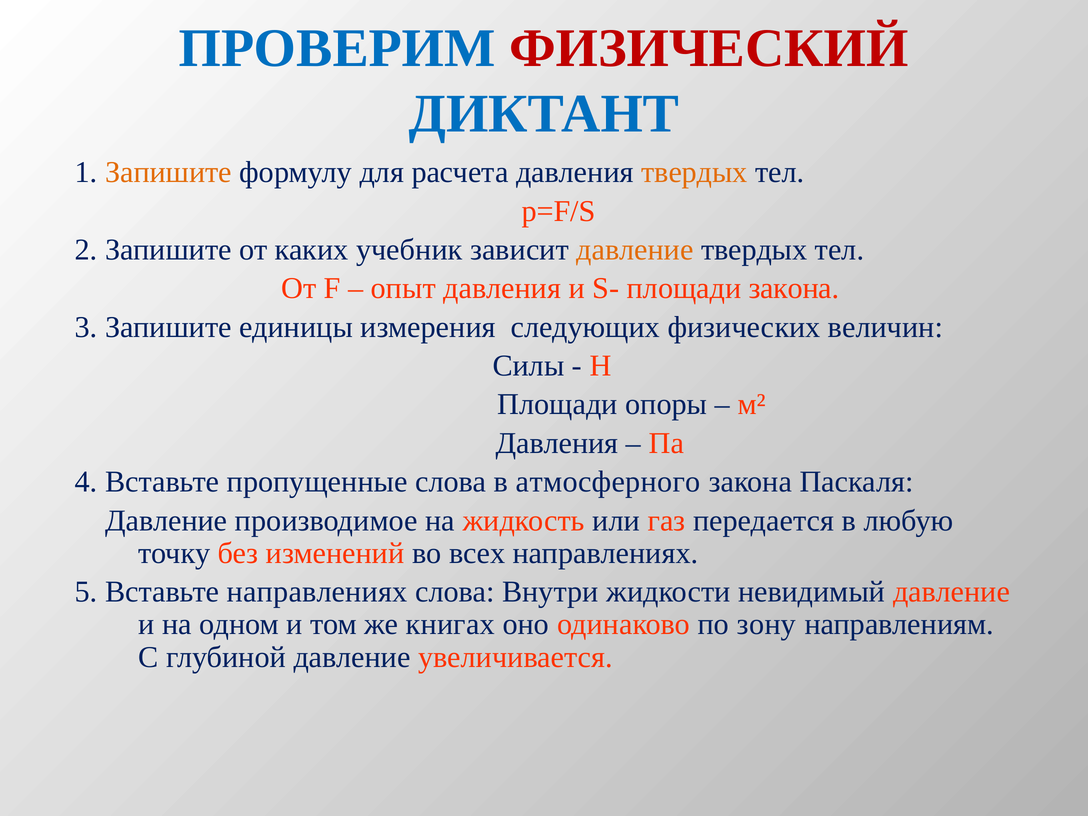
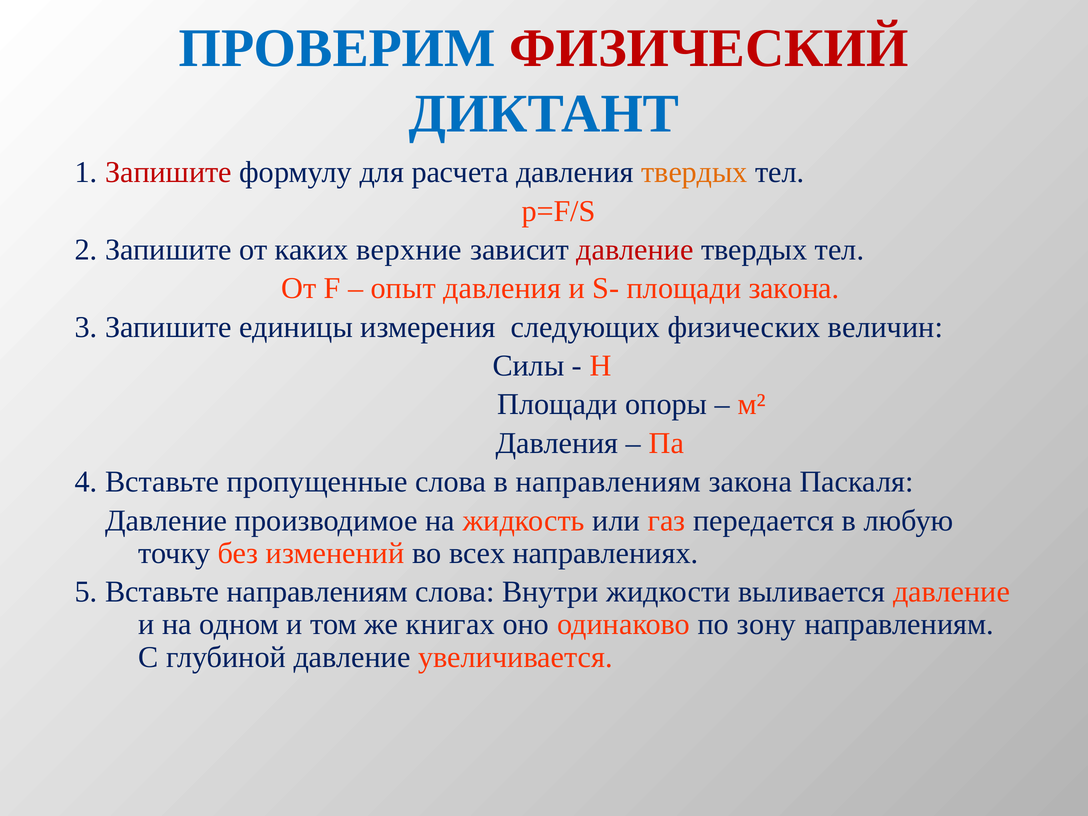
Запишите colour: orange -> red (168, 172)
учебник: учебник -> верхние (409, 250)
давление colour: orange -> red (635, 250)
в атмосферного: атмосферного -> направлениям (608, 482)
Вставьте направлениях: направлениях -> направлениям (317, 592)
невидимый: невидимый -> выливается (811, 592)
